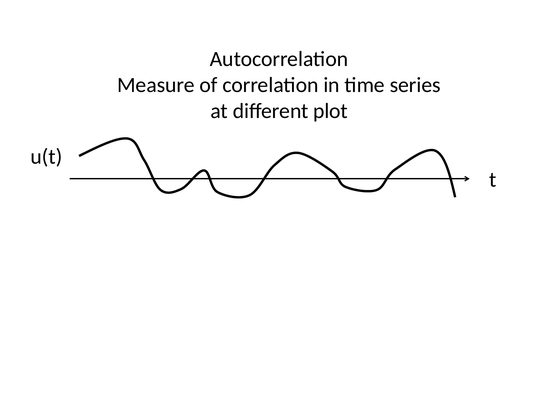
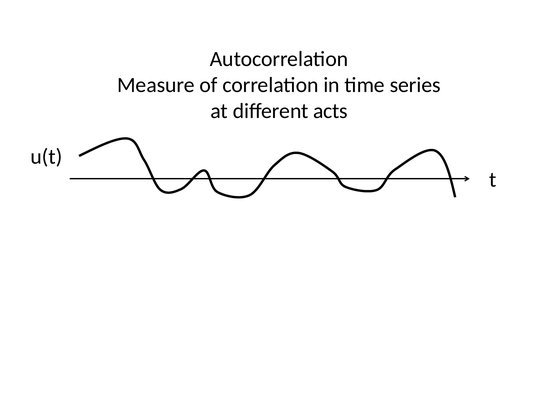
plot: plot -> acts (330, 111)
